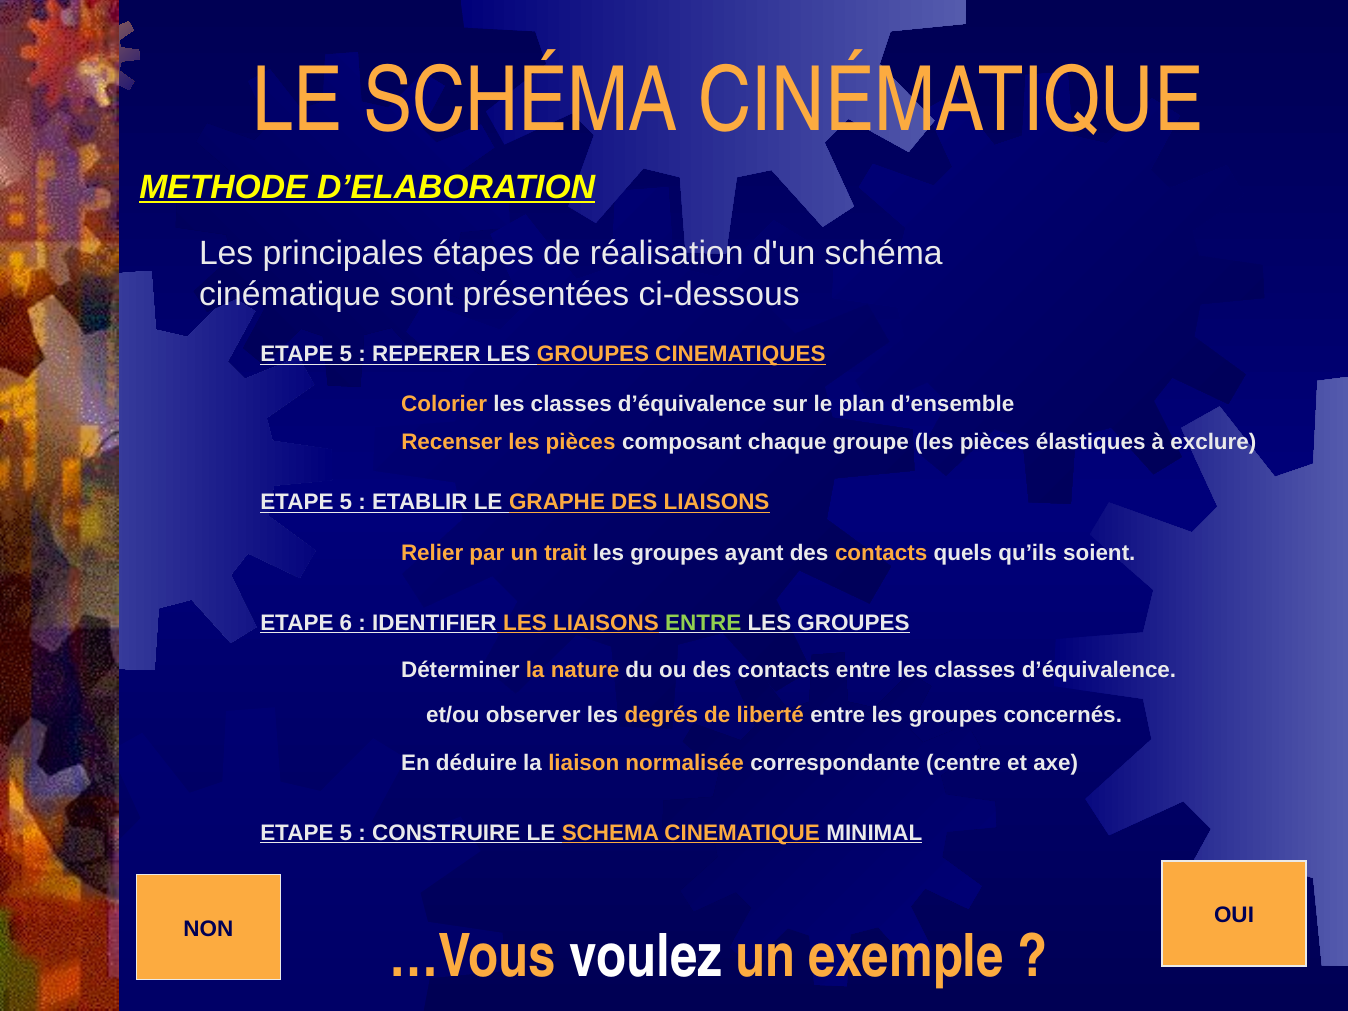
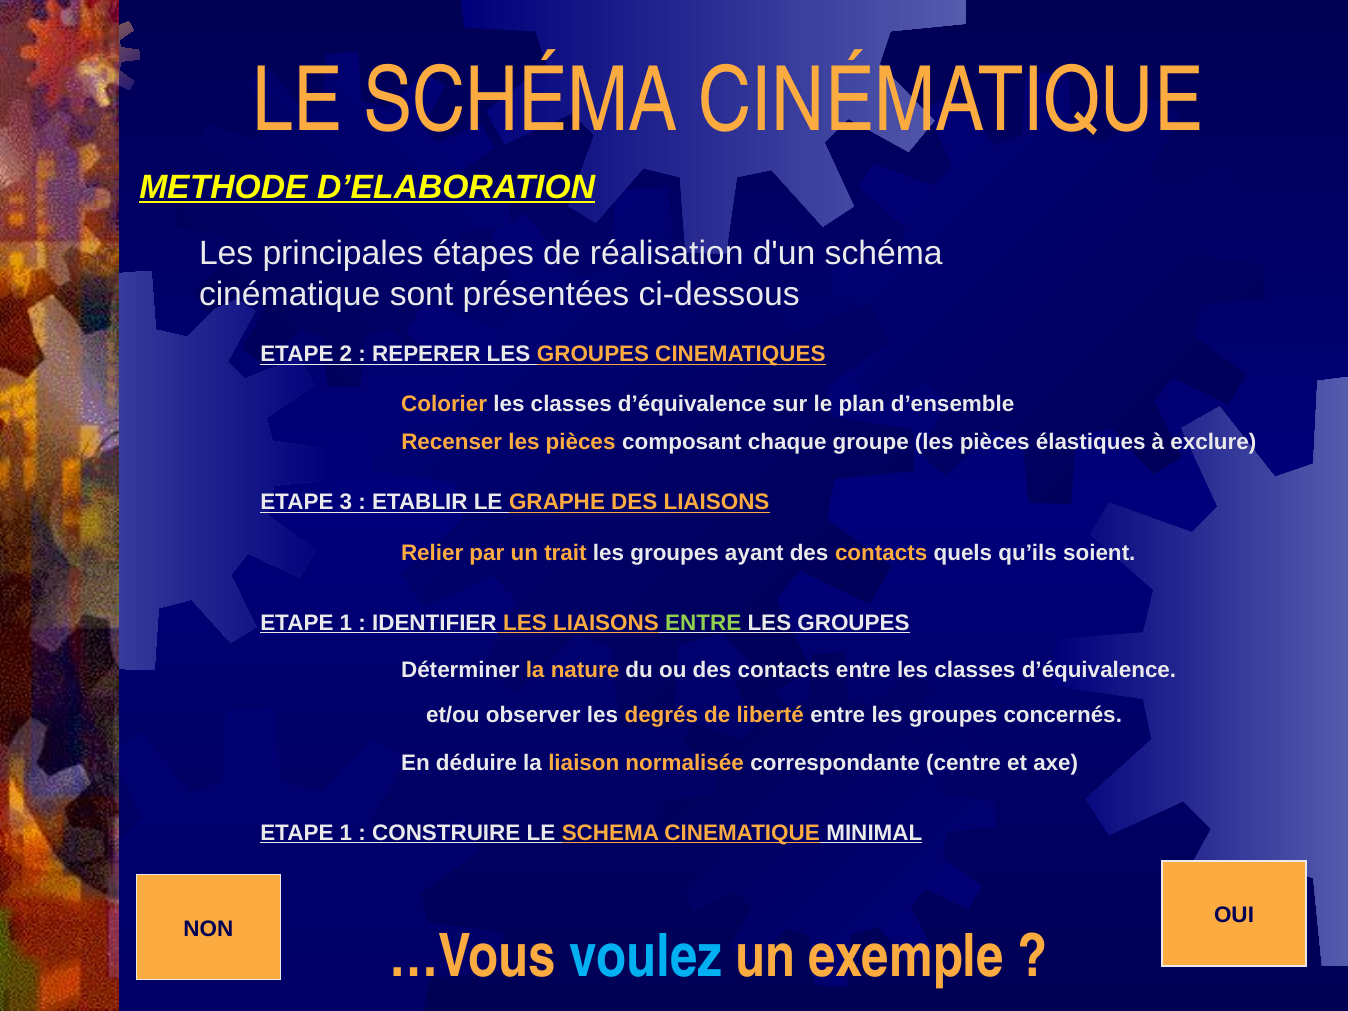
5: 5 -> 2 (346, 354)
5: 5 -> 3 (346, 502)
6: 6 -> 1 (346, 623)
5: 5 -> 1 (346, 833)
voulez colour: white -> light blue (646, 957)
